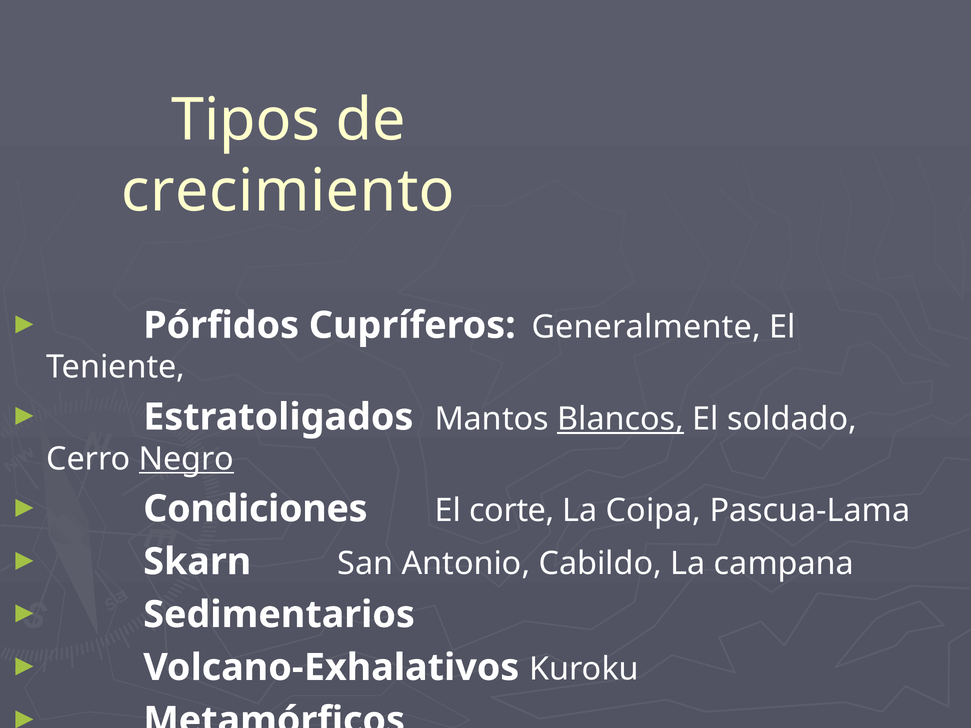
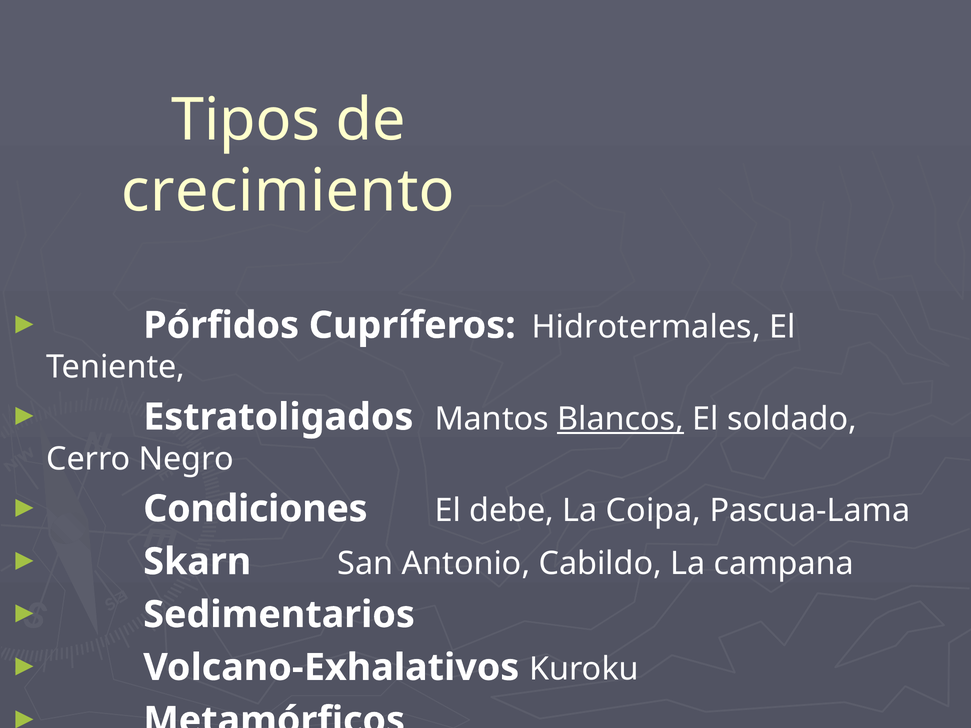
Generalmente: Generalmente -> Hidrotermales (646, 327)
Negro underline: present -> none (186, 459)
corte: corte -> debe (512, 511)
